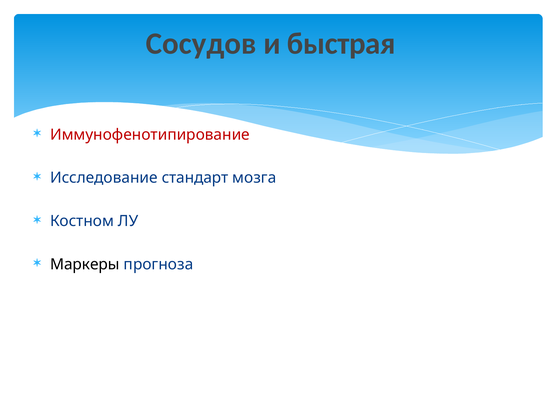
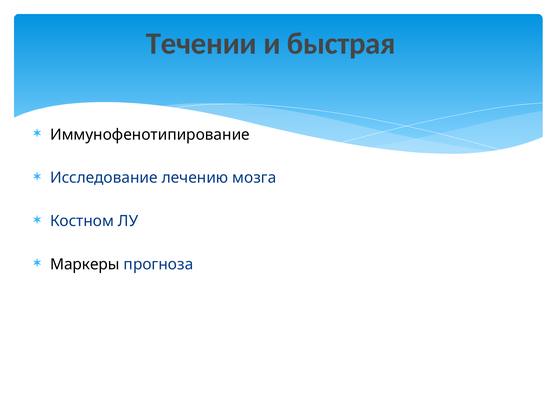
Сосудов: Сосудов -> Течении (201, 44)
Иммунофенотипирование colour: red -> black (150, 135)
стандарт: стандарт -> лечению (195, 178)
